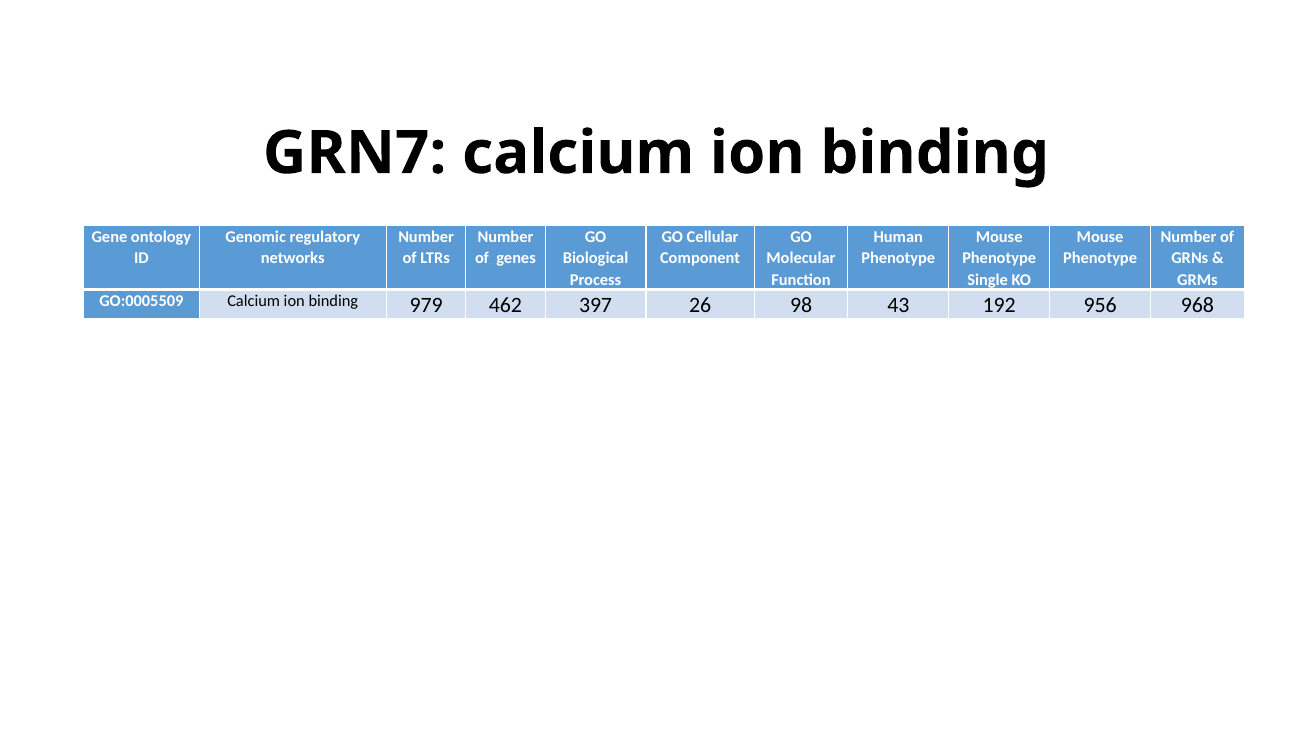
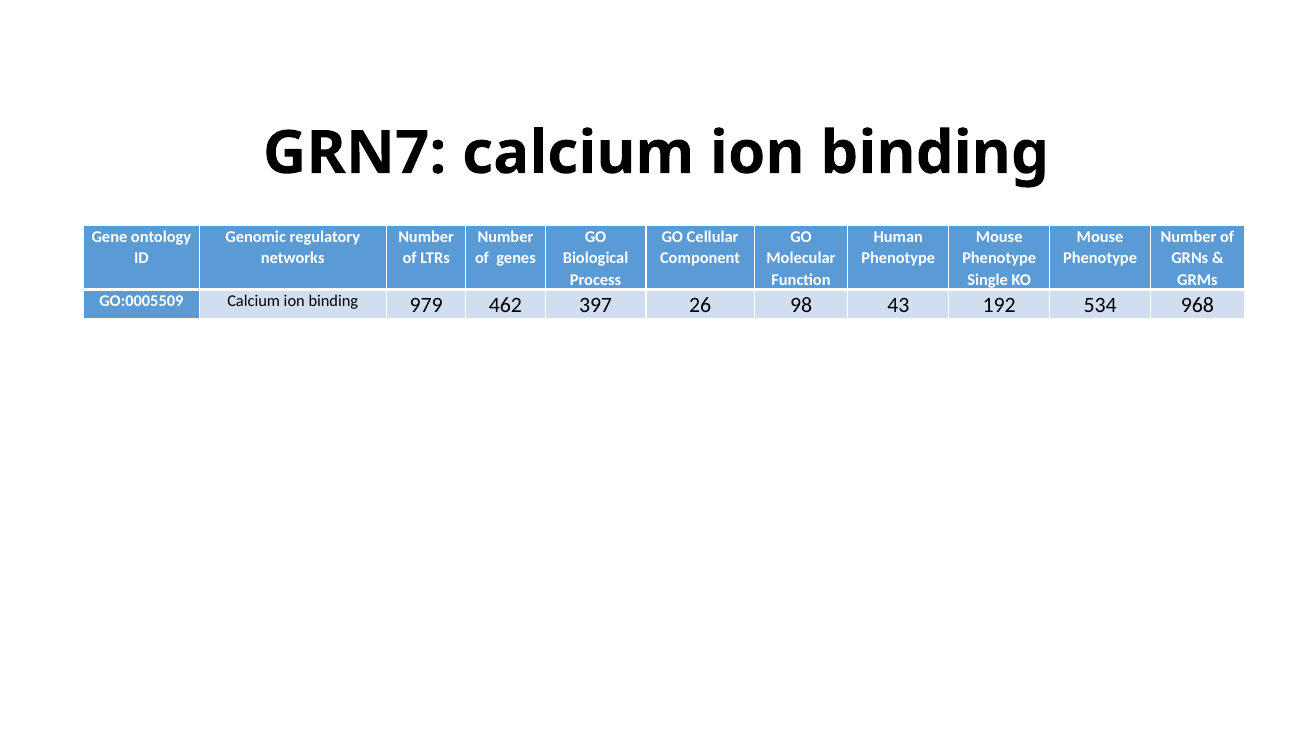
956: 956 -> 534 (1100, 305)
